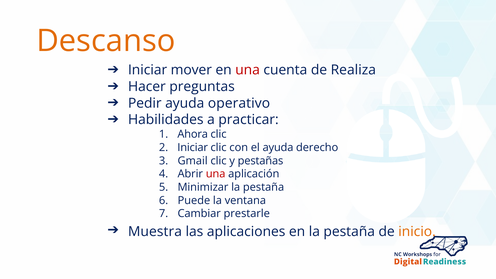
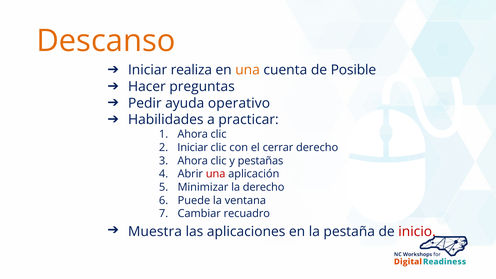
mover: mover -> realiza (191, 70)
una colour: red -> orange (248, 70)
Realiza: Realiza -> Posible (353, 70)
el ayuda: ayuda -> cerrar (278, 148)
Gmail: Gmail -> Ahora (193, 161)
Minimizar la pestaña: pestaña -> derecho (264, 187)
prestarle: prestarle -> recuadro (247, 214)
inicio colour: orange -> red (417, 231)
